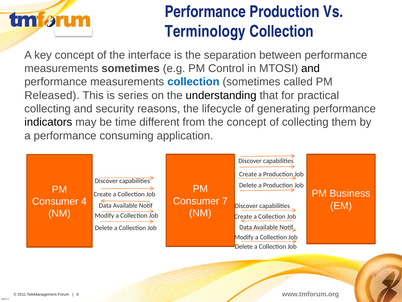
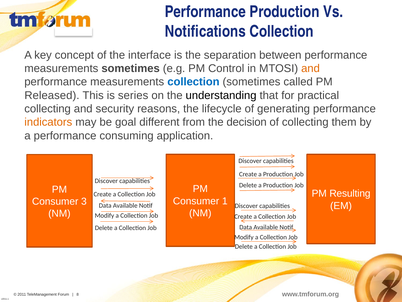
Terminology: Terminology -> Notifications (205, 31)
and colour: black -> orange (311, 68)
indicators colour: black -> orange (48, 122)
time: time -> goal (126, 122)
the concept: concept -> decision (247, 122)
Business: Business -> Resulting (350, 193)
7: 7 -> 1 (225, 201)
4: 4 -> 3 (84, 201)
